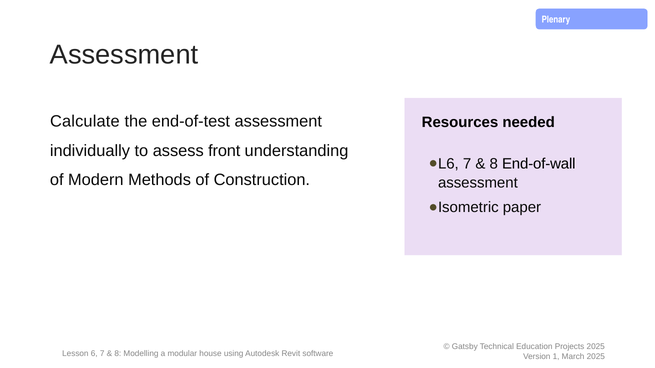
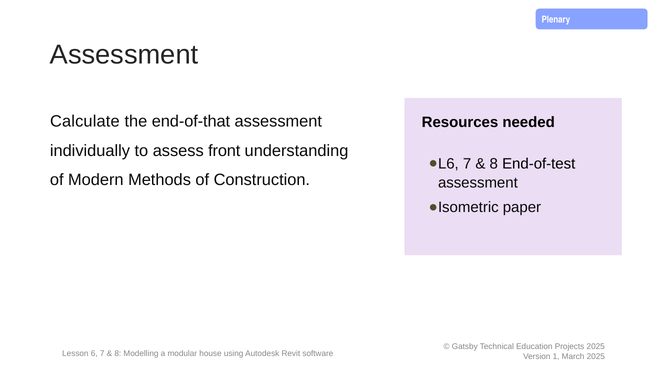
end-of-test: end-of-test -> end-of-that (191, 121)
End-of-wall: End-of-wall -> End-of-test (539, 164)
